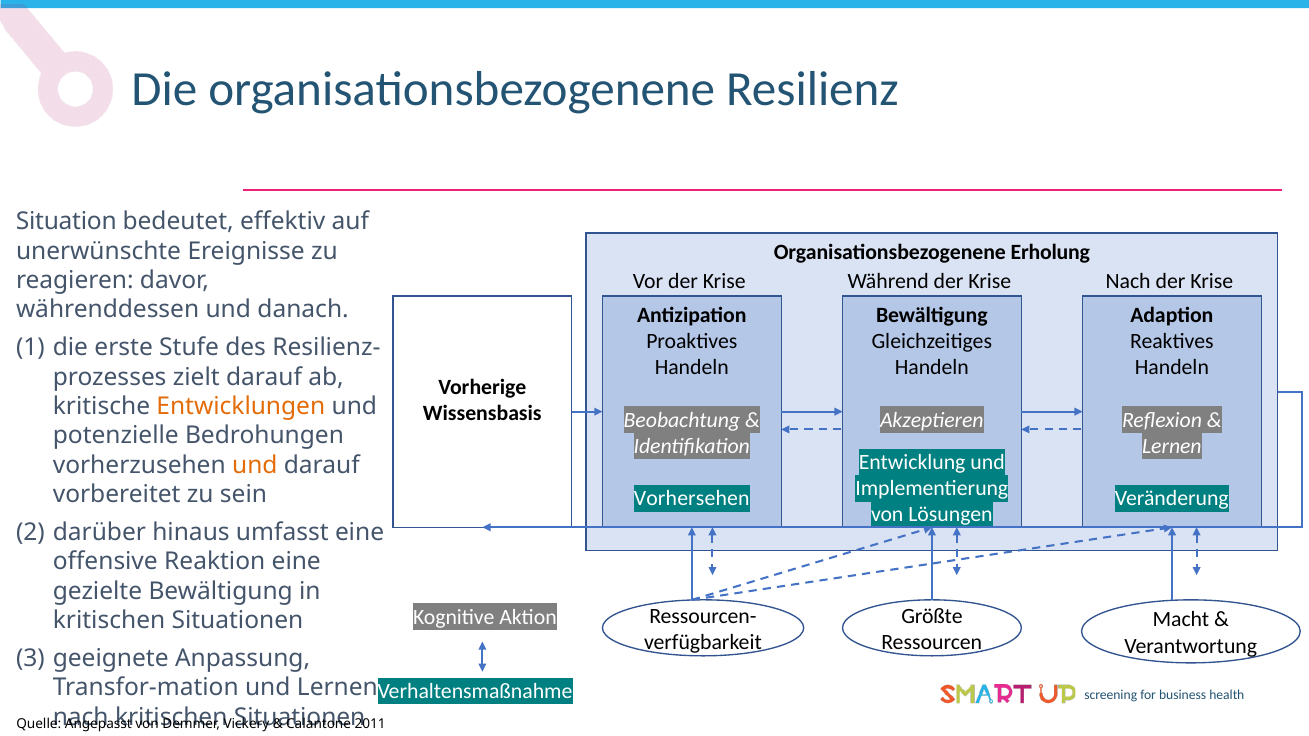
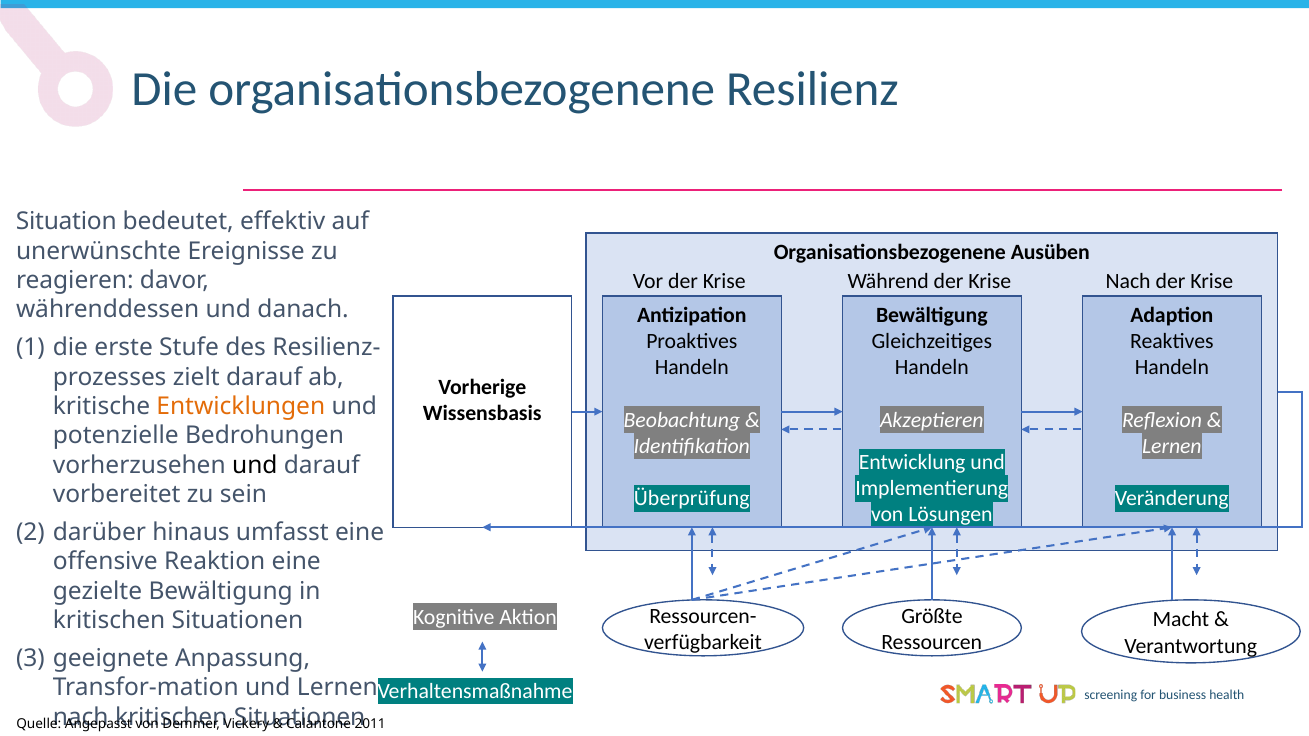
Erholung: Erholung -> Ausüben (1050, 253)
und colour: orange -> black (255, 465)
Vorhersehen: Vorhersehen -> Überprüfung (692, 499)
